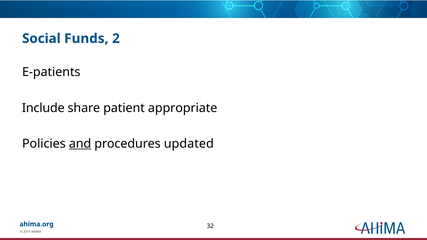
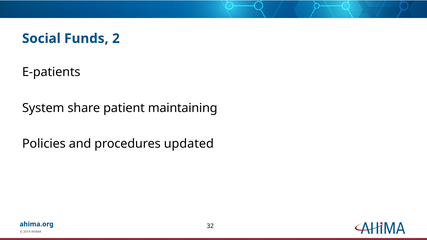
Include: Include -> System (43, 108)
appropriate: appropriate -> maintaining (183, 108)
and underline: present -> none (80, 144)
